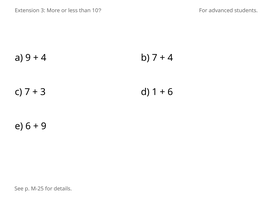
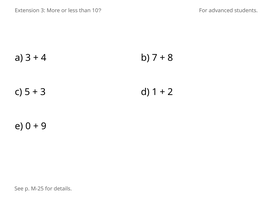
a 9: 9 -> 3 (28, 58)
4: 4 -> 8 (170, 58)
c 7: 7 -> 5 (27, 92)
6: 6 -> 2 (170, 92)
e 6: 6 -> 0 (28, 126)
